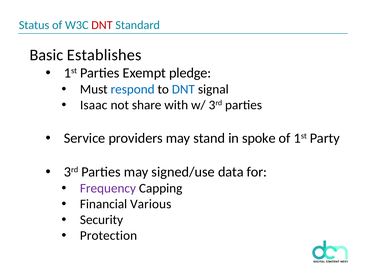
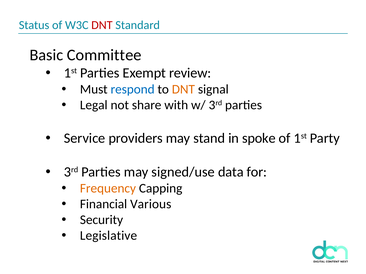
Establishes: Establishes -> Committee (104, 55)
pledge: pledge -> review (190, 73)
DNT colour: blue -> orange (183, 89)
Isaac: Isaac -> Legal (94, 105)
Frequency colour: purple -> orange (108, 189)
Protection: Protection -> Legislative (109, 236)
